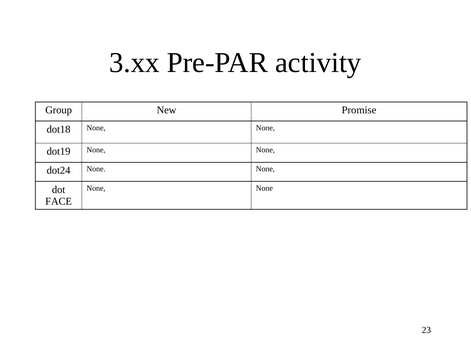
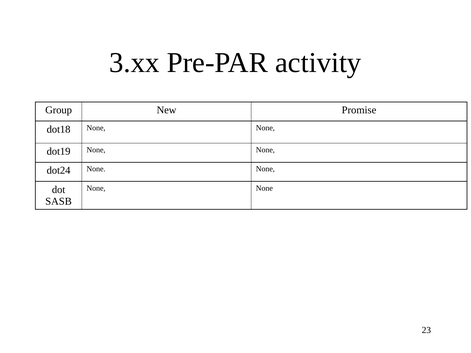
FACE: FACE -> SASB (59, 201)
